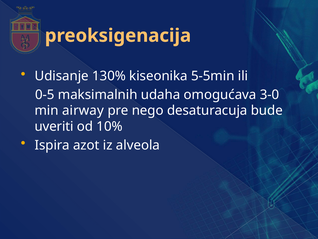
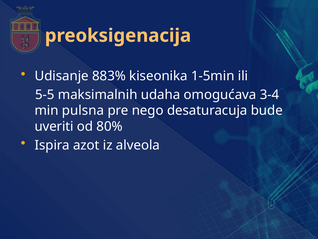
130%: 130% -> 883% (109, 76)
5-5min: 5-5min -> 1-5min (213, 76)
0-5: 0-5 -> 5-5 (45, 94)
3-0: 3-0 -> 3-4 (270, 94)
airway: airway -> pulsna (83, 110)
10%: 10% -> 80% (110, 126)
